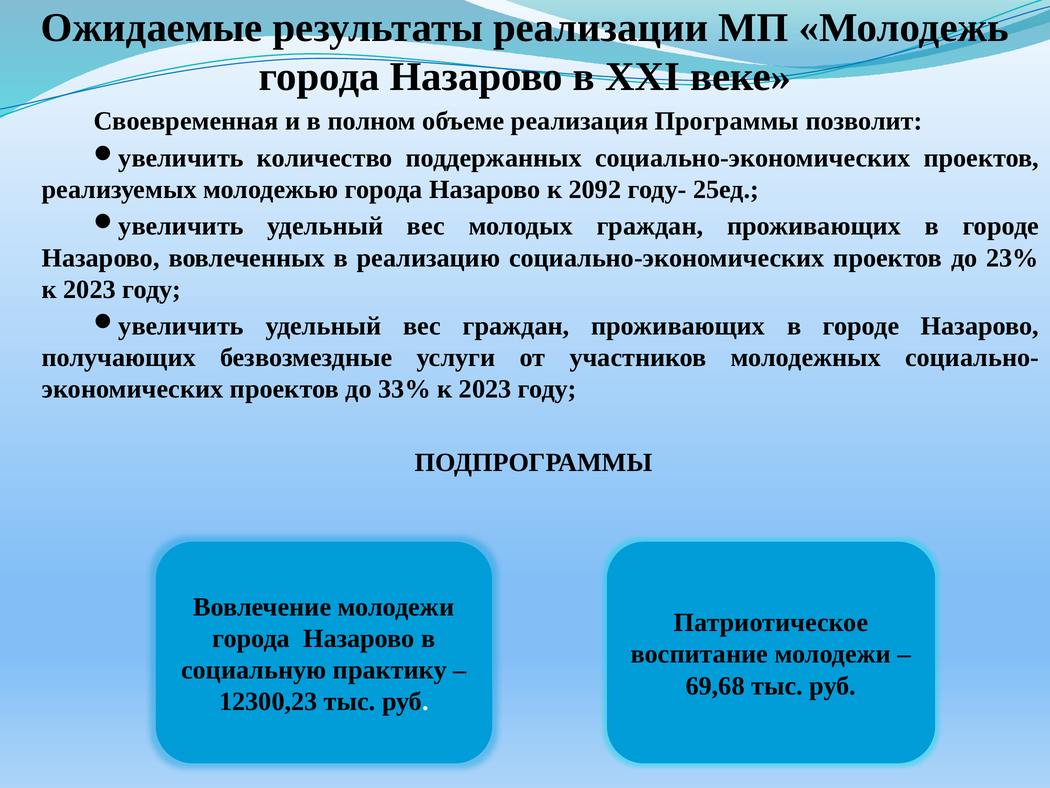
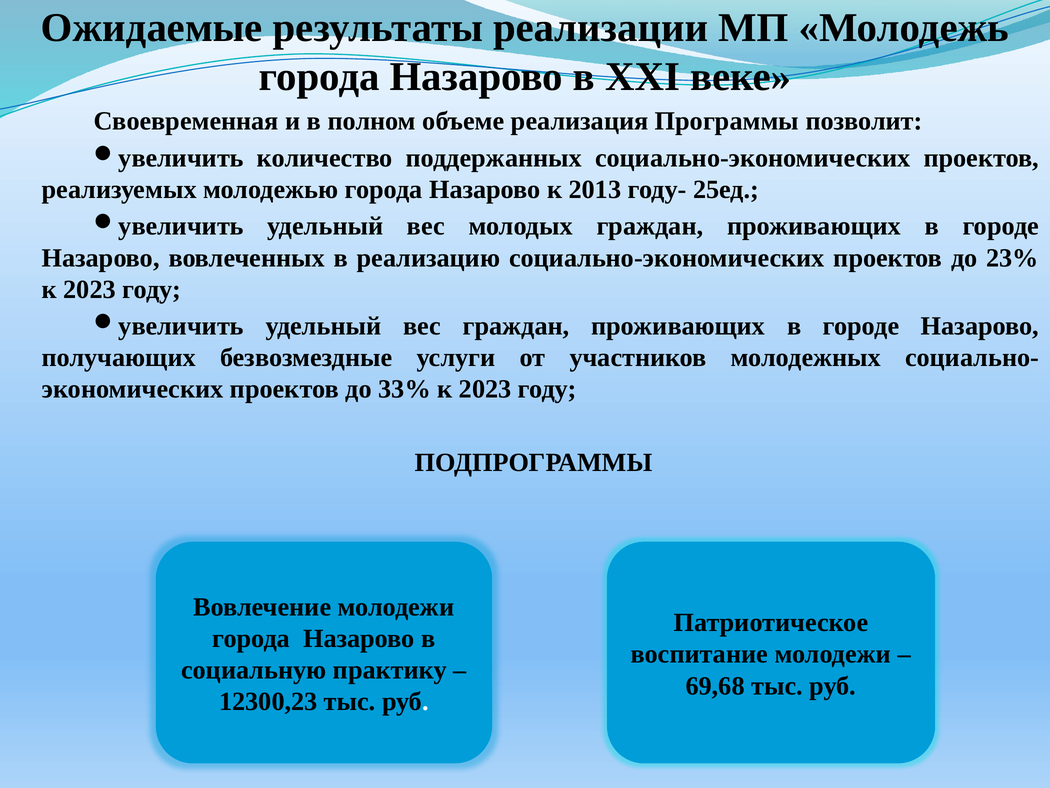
2092: 2092 -> 2013 (595, 189)
